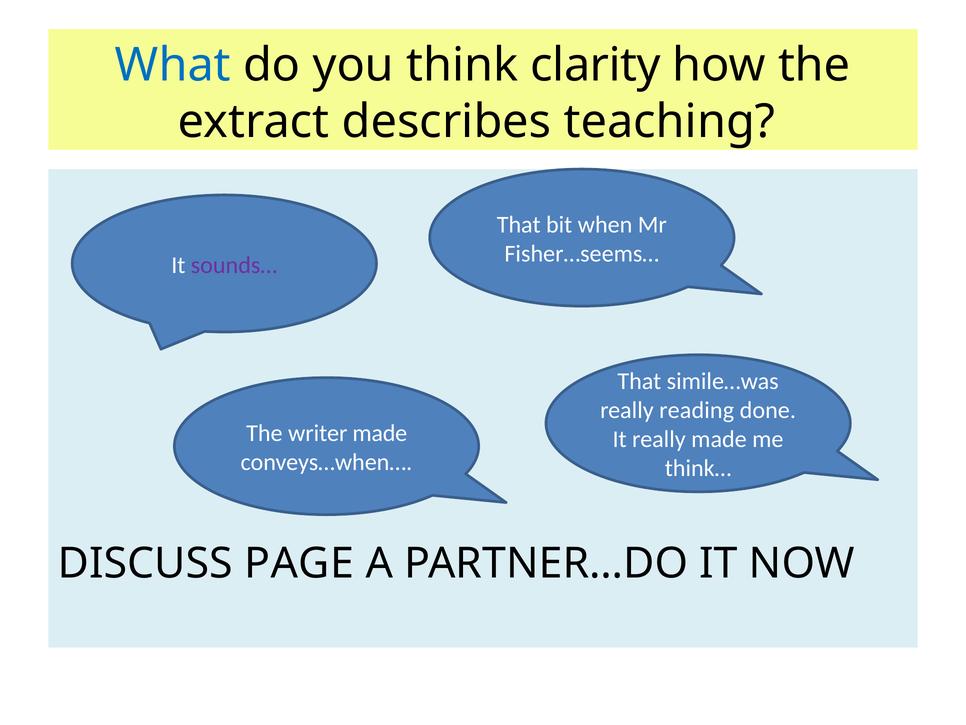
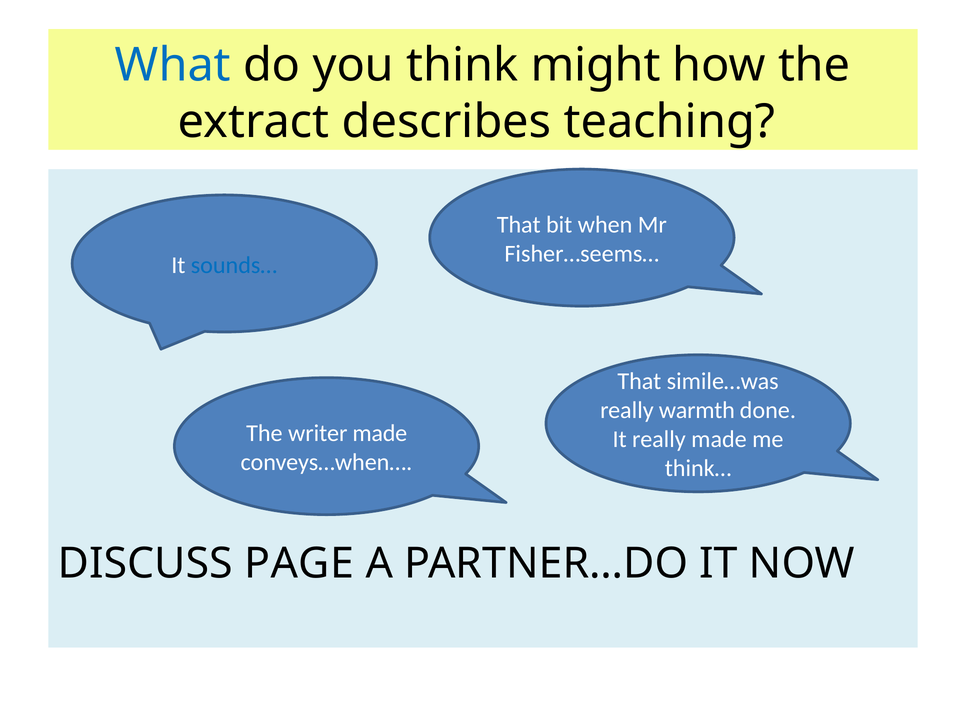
clarity: clarity -> might (595, 65)
sounds… colour: purple -> blue (234, 265)
reading: reading -> warmth (697, 410)
